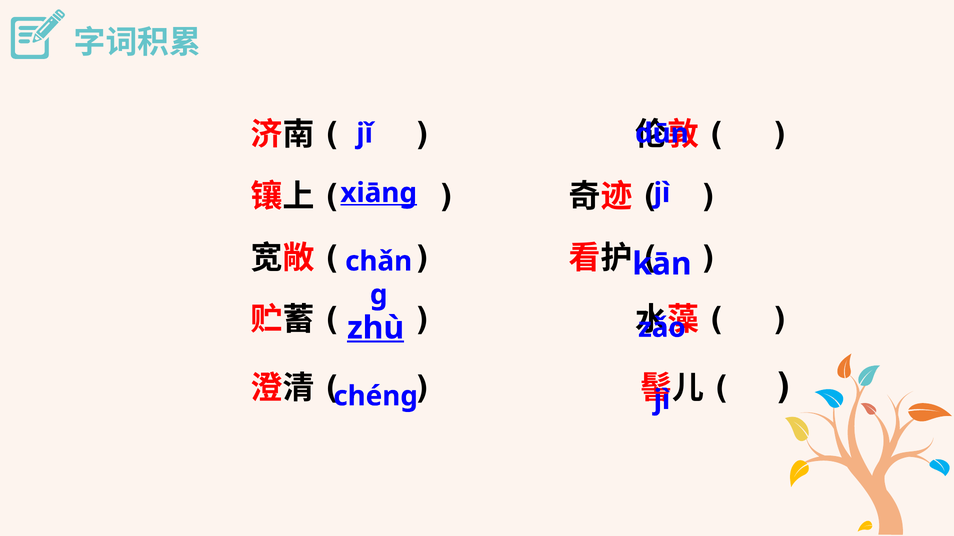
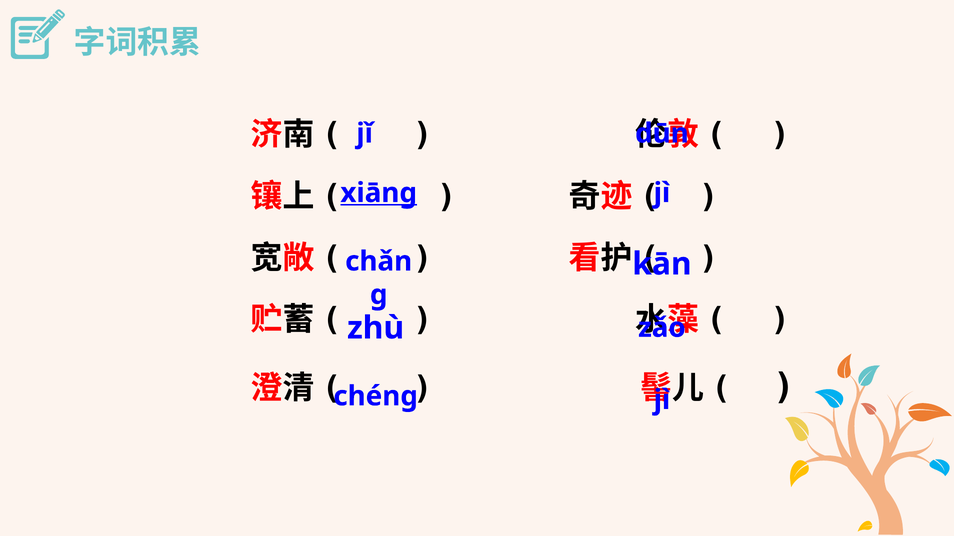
zhù underline: present -> none (376, 328)
